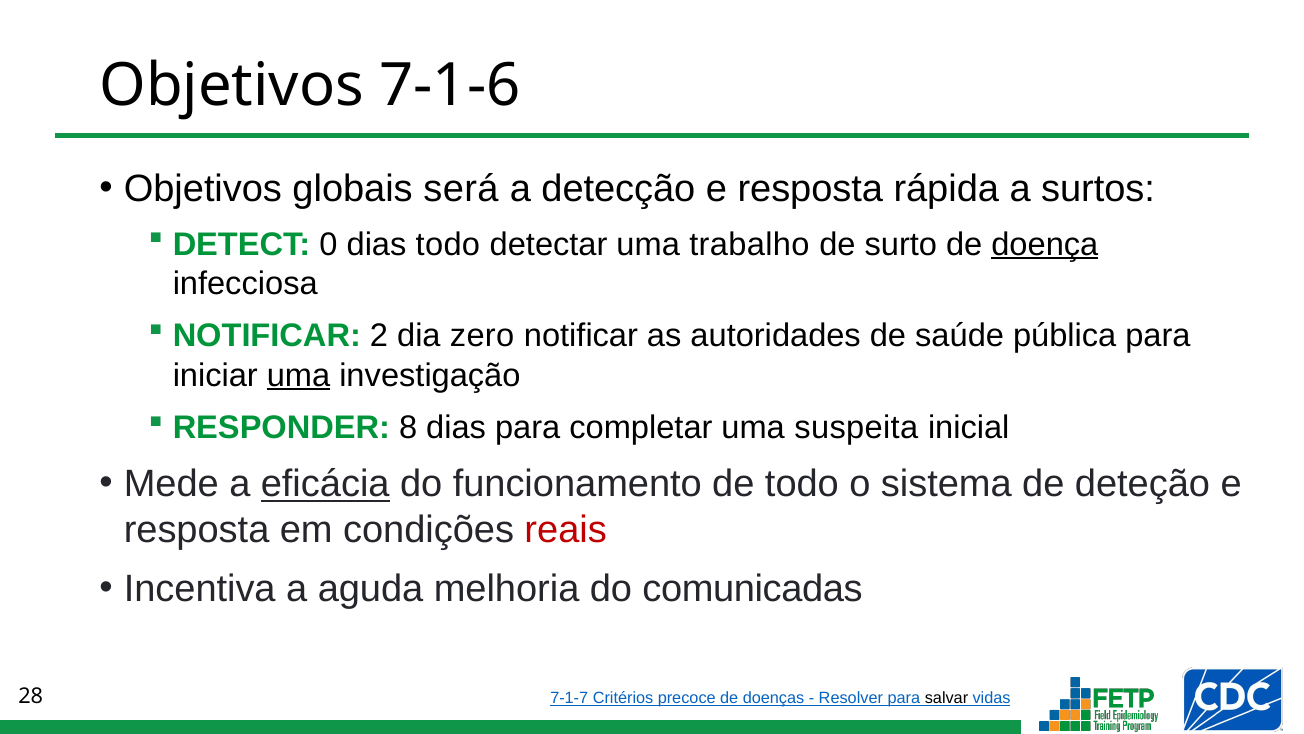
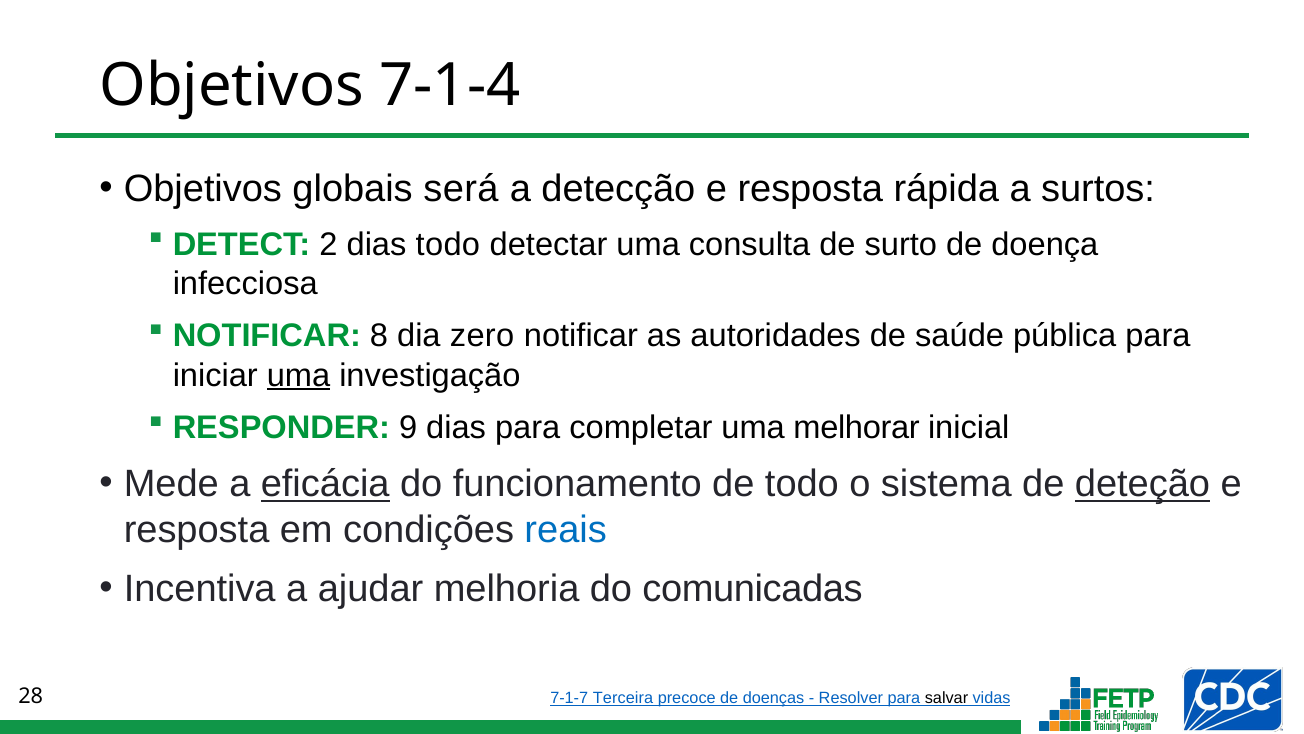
7-1-6: 7-1-6 -> 7-1-4 (450, 86)
0: 0 -> 2 (329, 244)
trabalho: trabalho -> consulta (750, 244)
doença underline: present -> none (1045, 244)
2: 2 -> 8 (379, 336)
8: 8 -> 9 (408, 428)
suspeita: suspeita -> melhorar (857, 428)
deteção underline: none -> present (1143, 484)
reais colour: red -> blue (566, 530)
aguda: aguda -> ajudar (371, 589)
Critérios: Critérios -> Terceira (623, 698)
